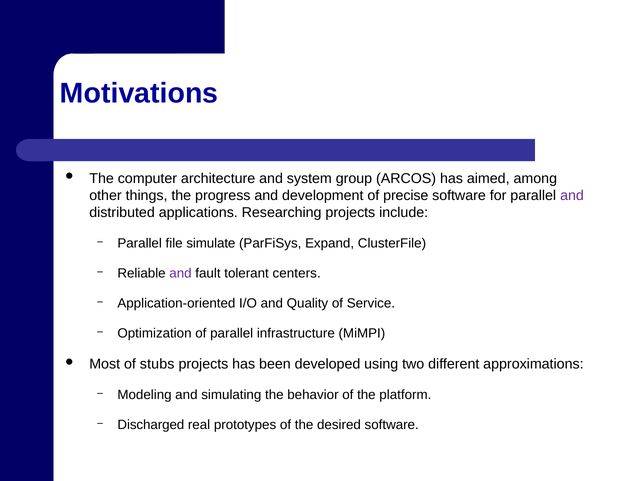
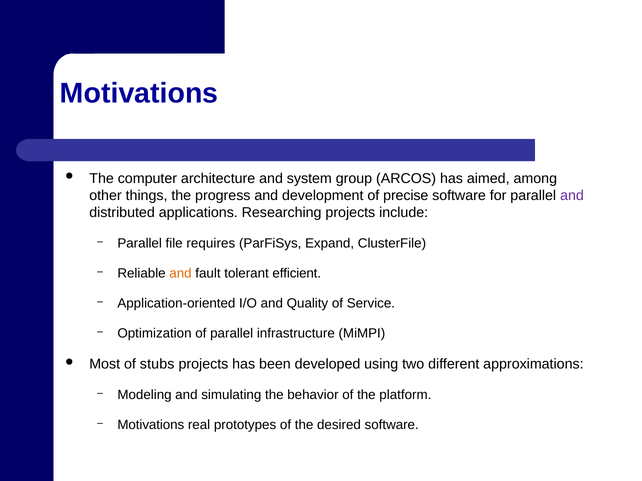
simulate: simulate -> requires (211, 243)
and colour: purple -> orange (180, 274)
centers: centers -> efficient (297, 274)
Discharged: Discharged -> Motivations (151, 425)
